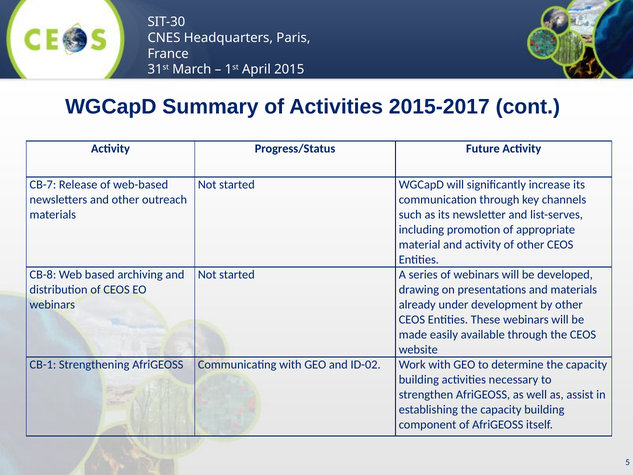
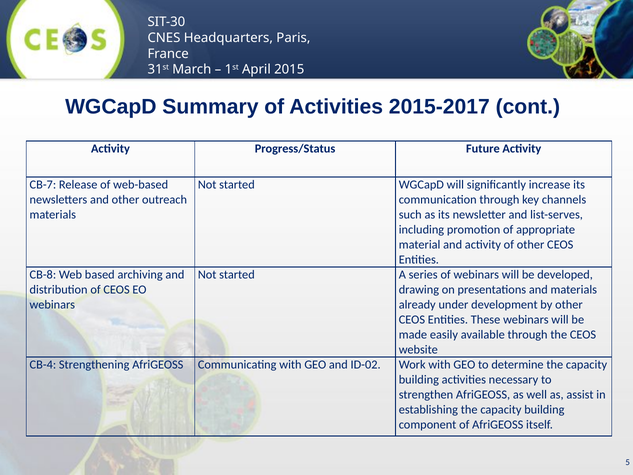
CB-1: CB-1 -> CB-4 (43, 364)
